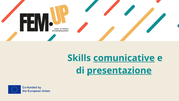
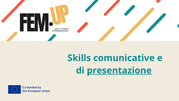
comunicative underline: present -> none (124, 58)
